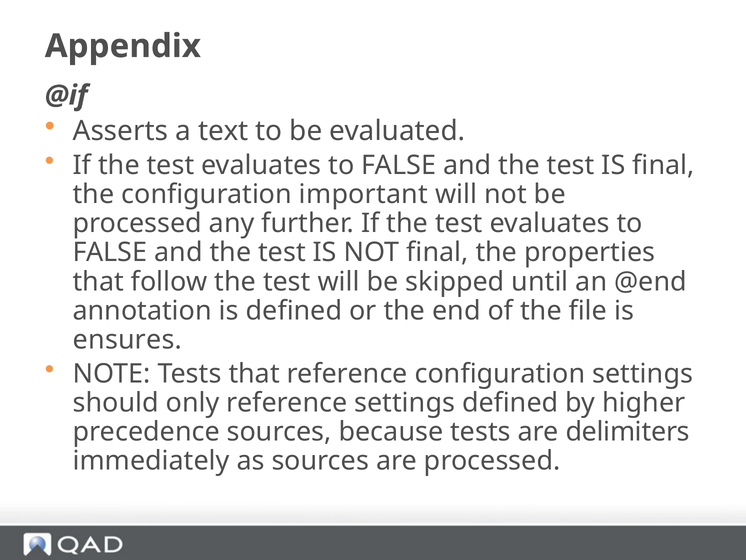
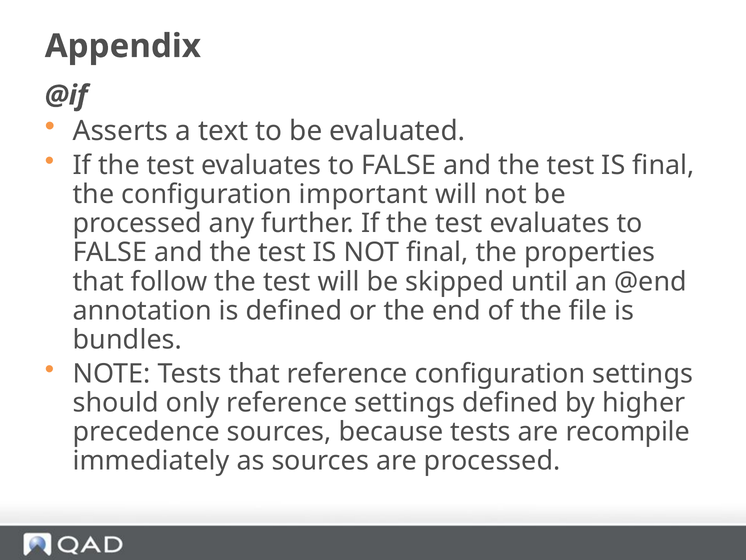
ensures: ensures -> bundles (127, 340)
delimiters: delimiters -> recompile (628, 432)
